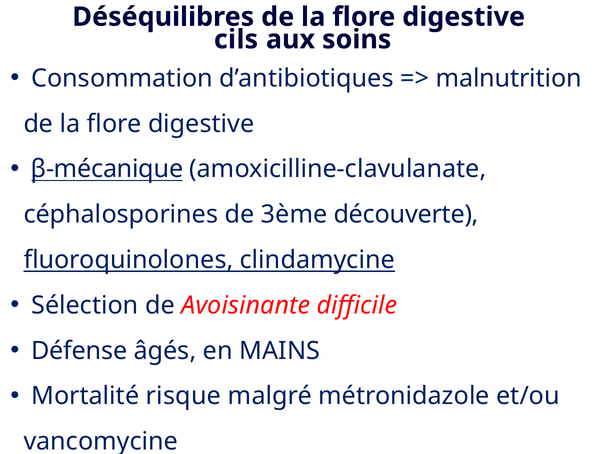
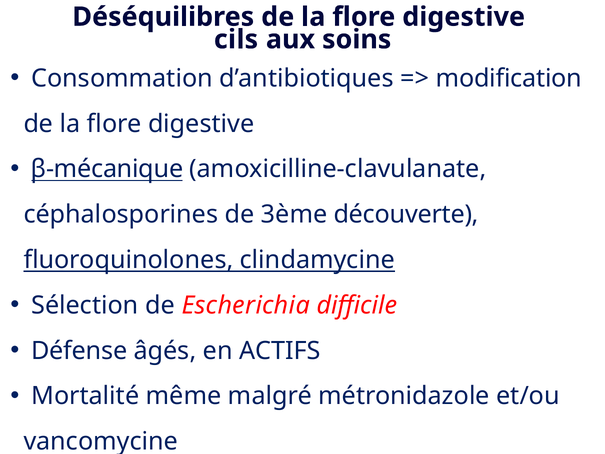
malnutrition: malnutrition -> modification (509, 78)
Avoisinante: Avoisinante -> Escherichia (246, 305)
MAINS: MAINS -> ACTIFS (280, 351)
risque: risque -> même (184, 396)
